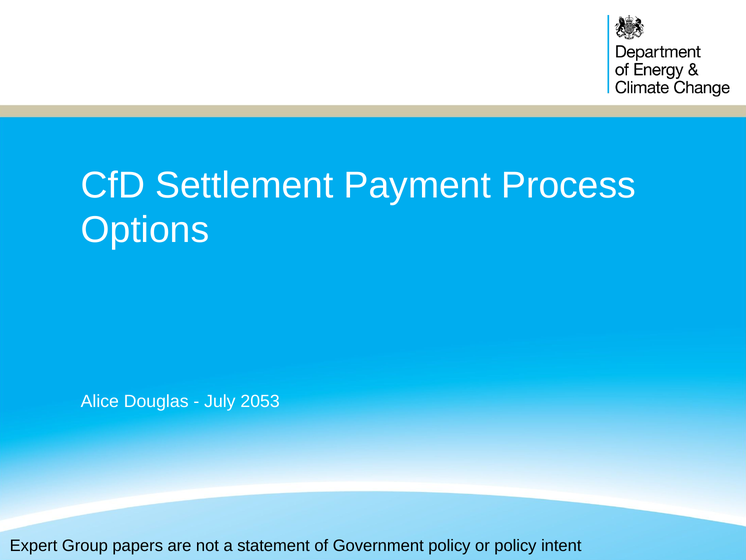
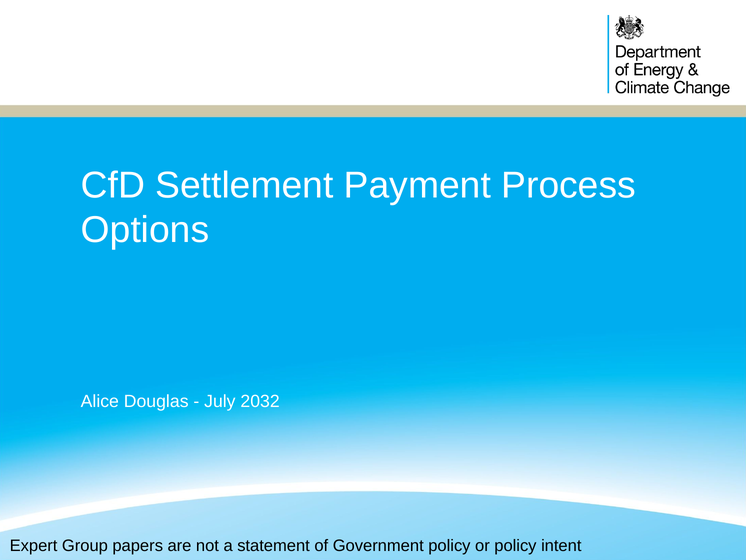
2053: 2053 -> 2032 (260, 401)
